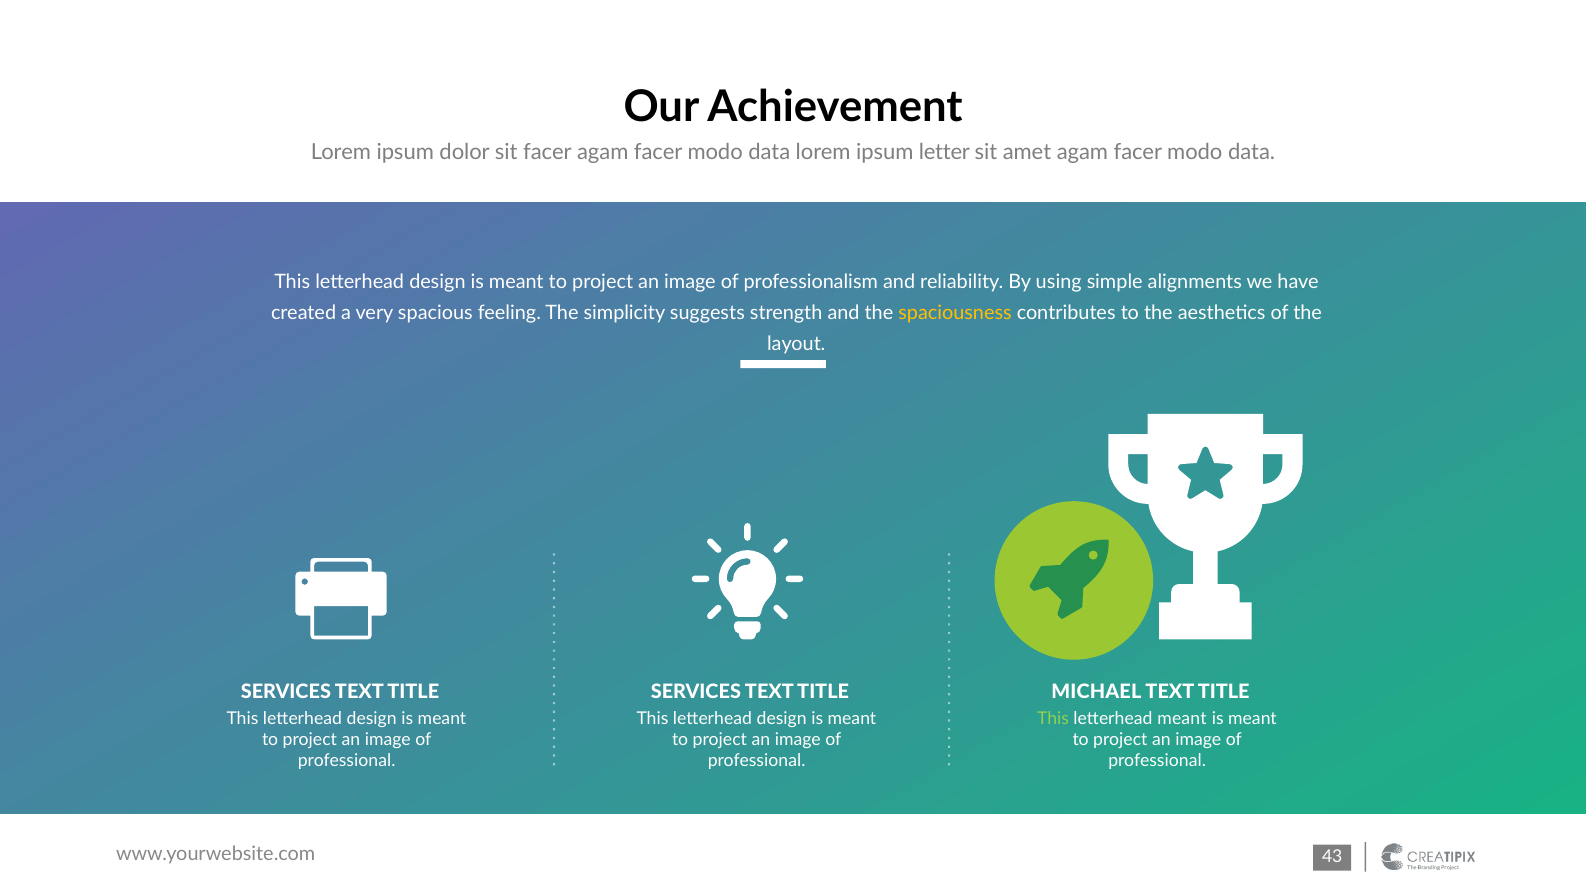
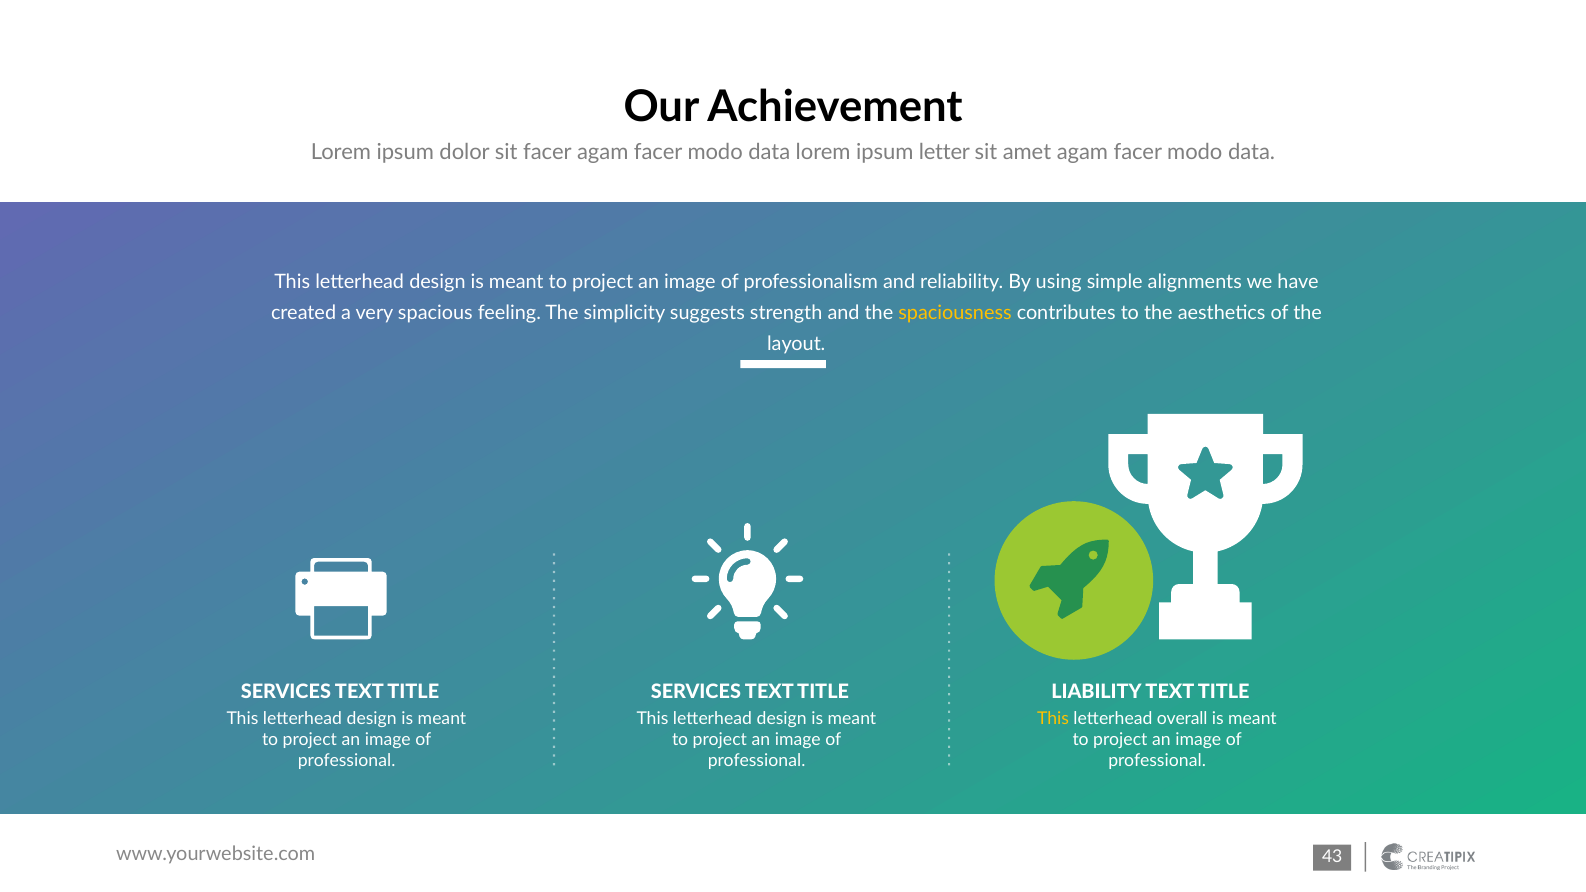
MICHAEL: MICHAEL -> LIABILITY (1097, 692)
This colour: light green -> yellow (1053, 719)
letterhead meant: meant -> overall (1182, 719)
